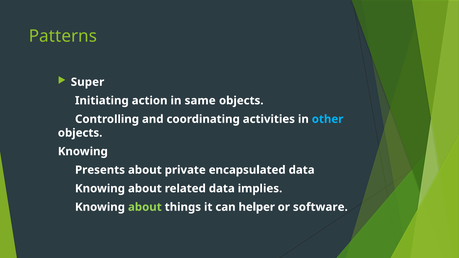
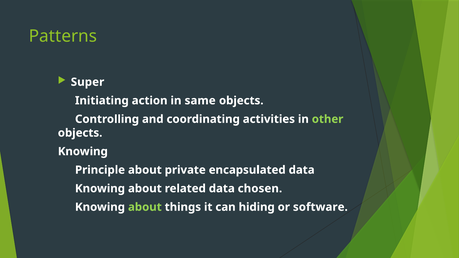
other colour: light blue -> light green (328, 119)
Presents: Presents -> Principle (100, 170)
implies: implies -> chosen (260, 189)
helper: helper -> hiding (257, 207)
